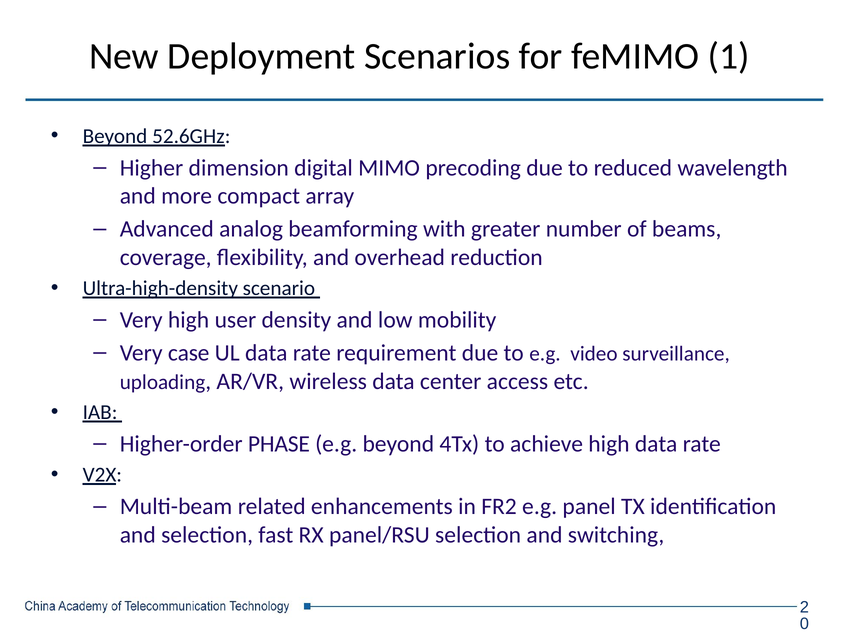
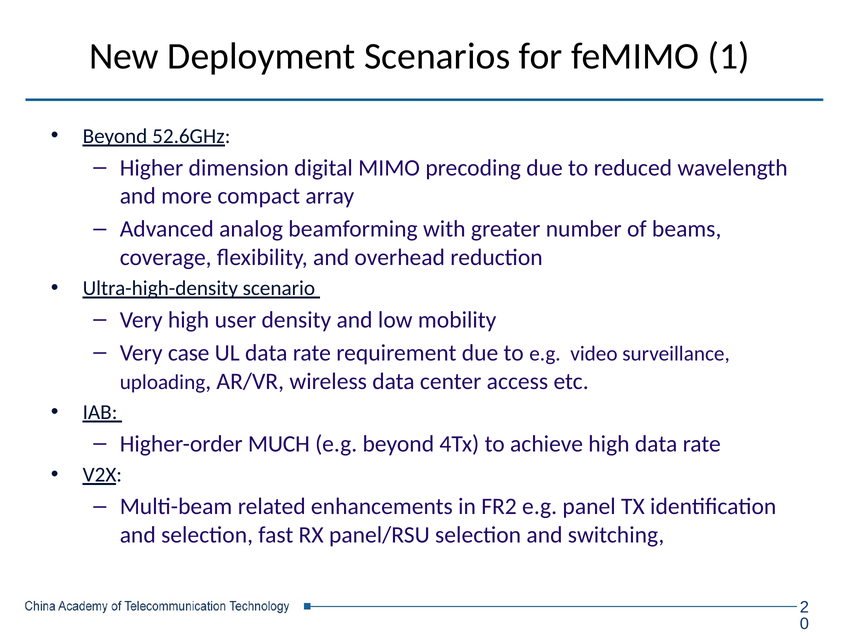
PHASE: PHASE -> MUCH (279, 444)
